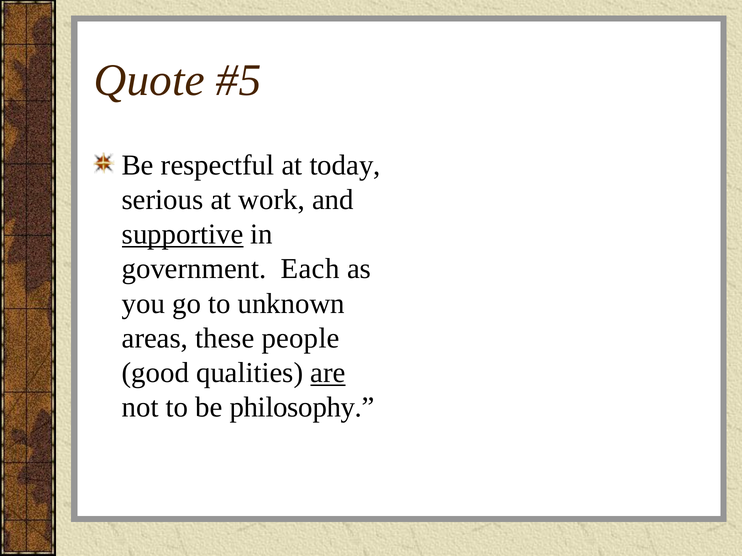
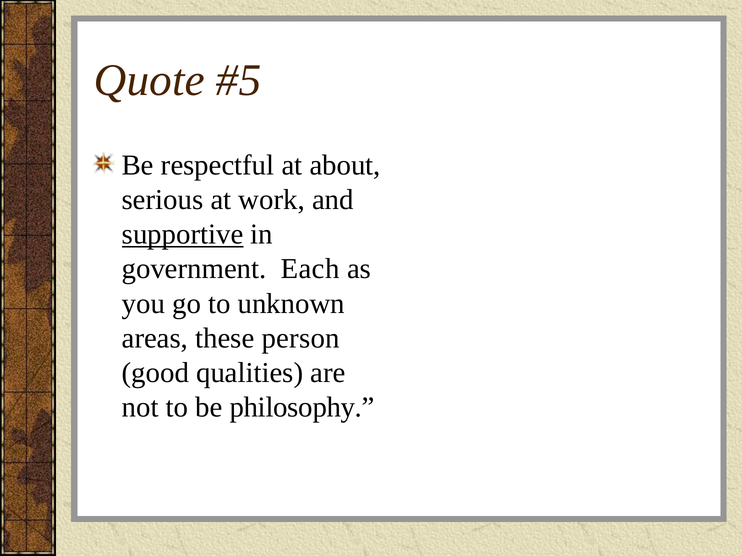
today: today -> about (345, 165)
people: people -> person (301, 338)
are underline: present -> none (328, 373)
